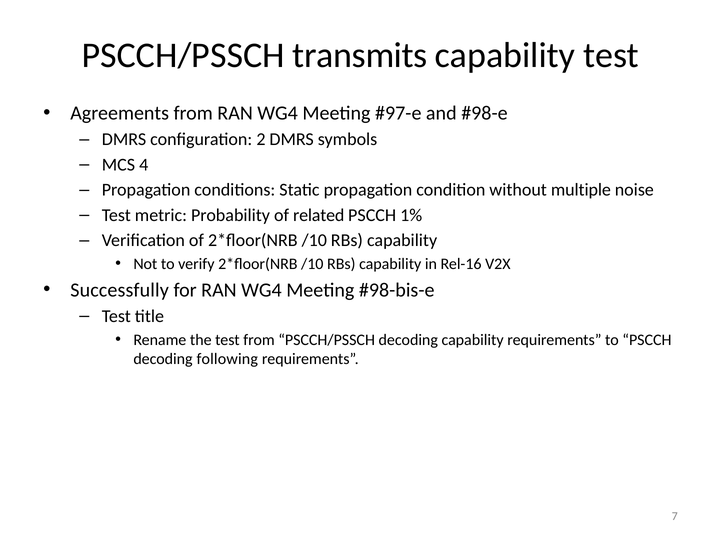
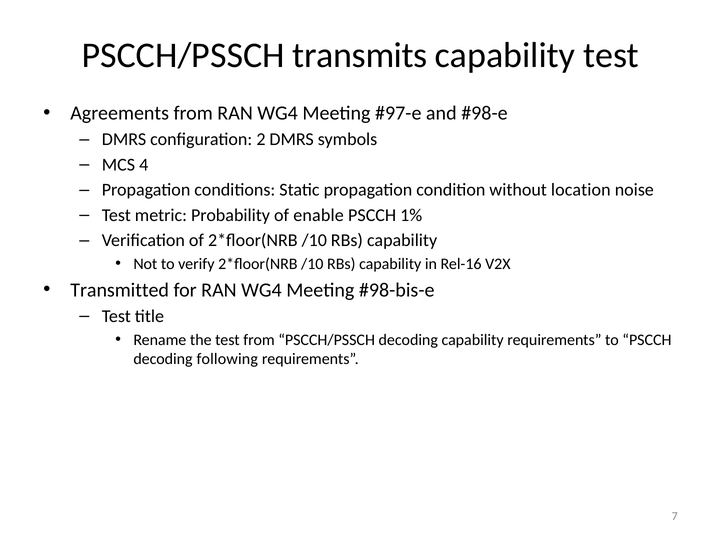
multiple: multiple -> location (581, 190)
related: related -> enable (319, 215)
Successfully: Successfully -> Transmitted (120, 290)
